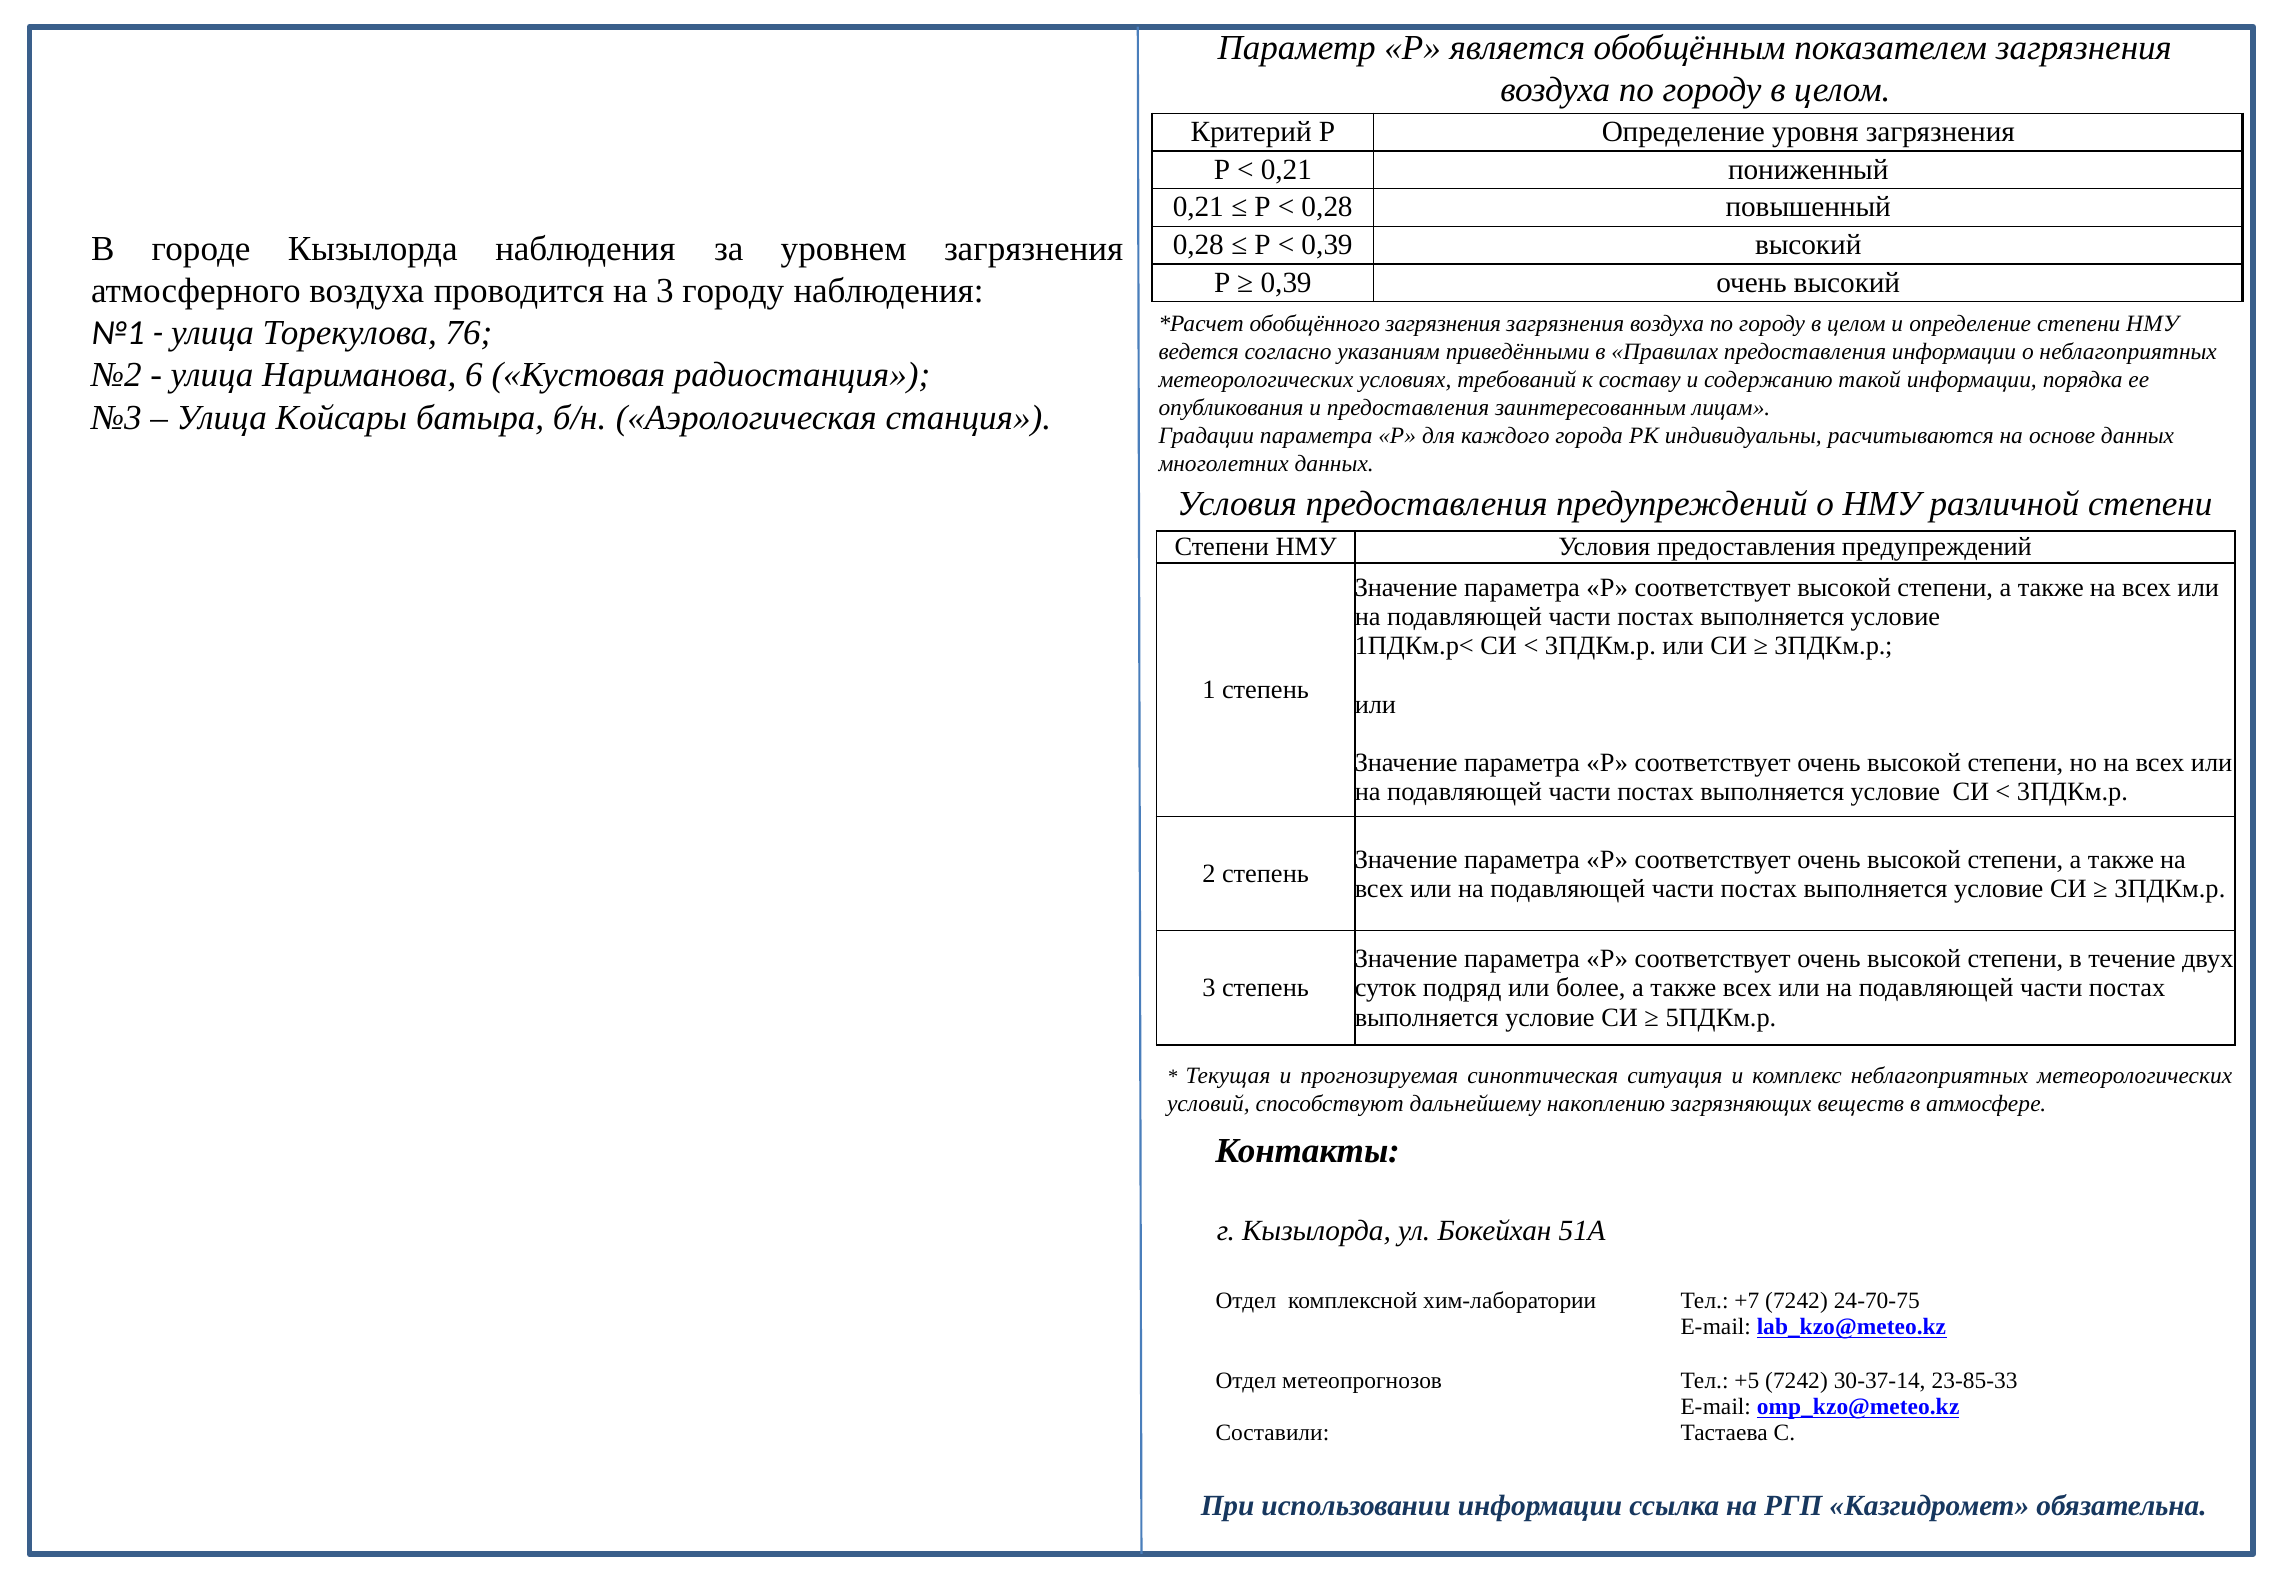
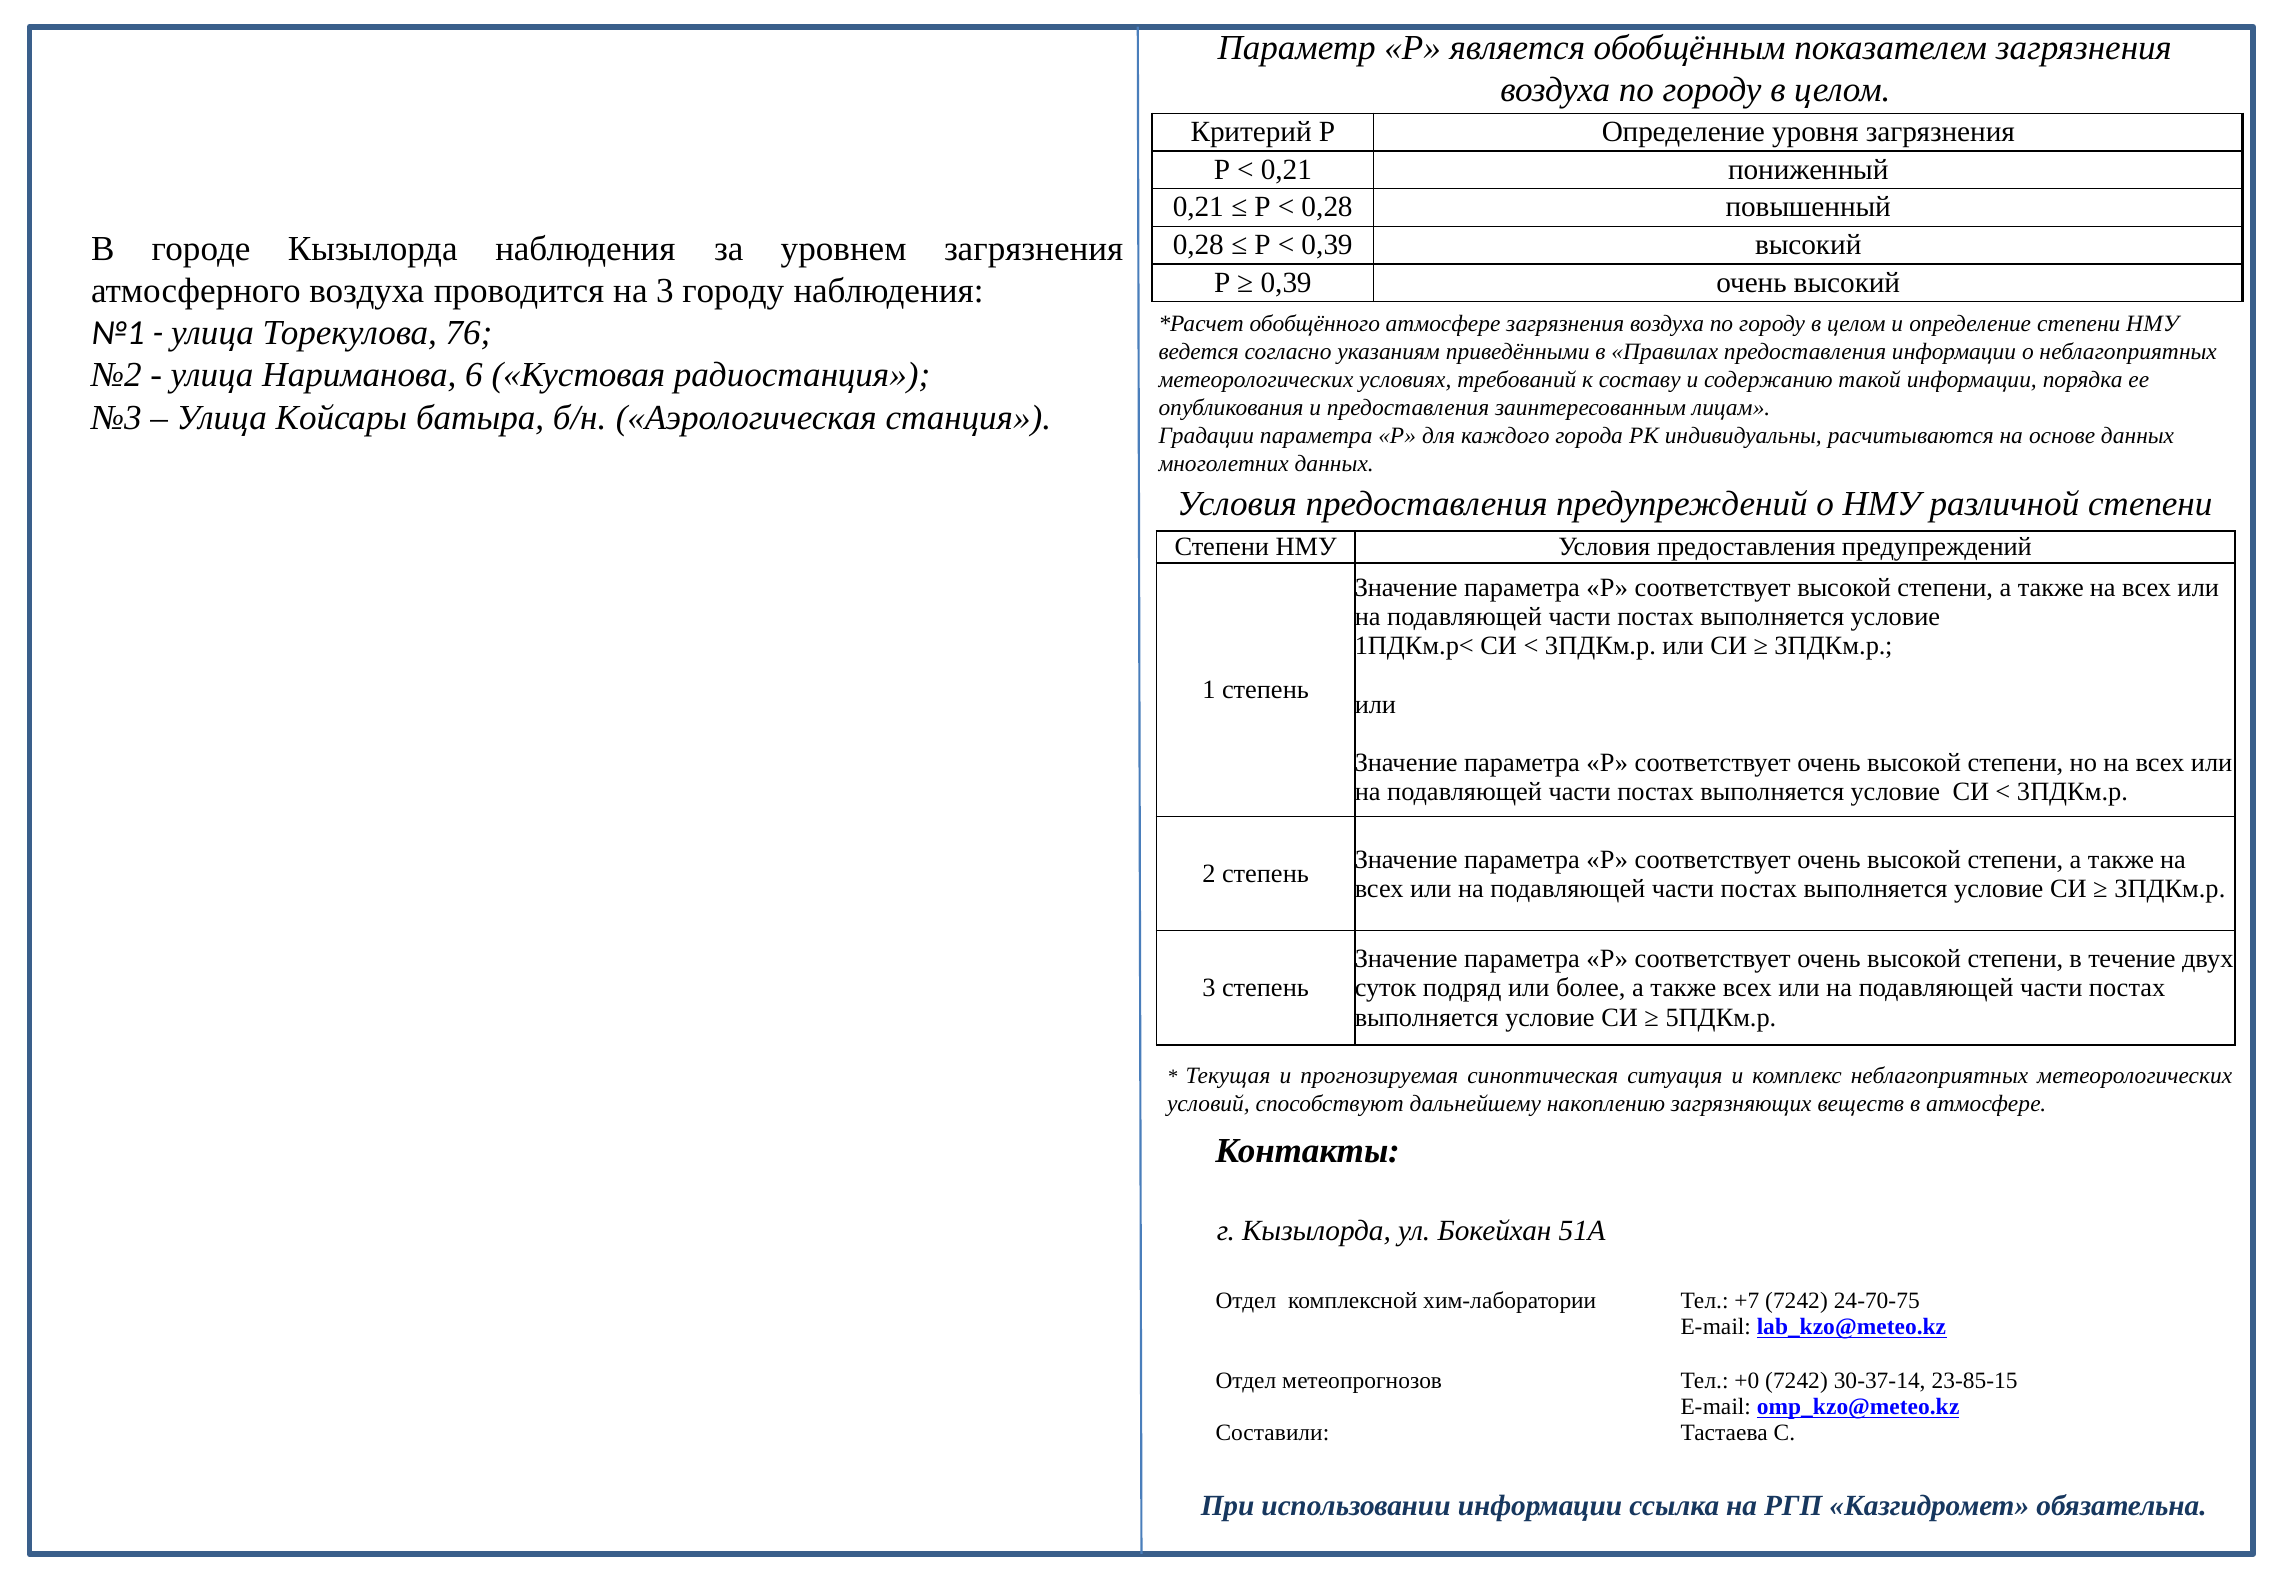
обобщённого загрязнения: загрязнения -> атмосфере (1443, 324)
+5: +5 -> +0 (1747, 1381)
23-85-33: 23-85-33 -> 23-85-15 (1975, 1381)
